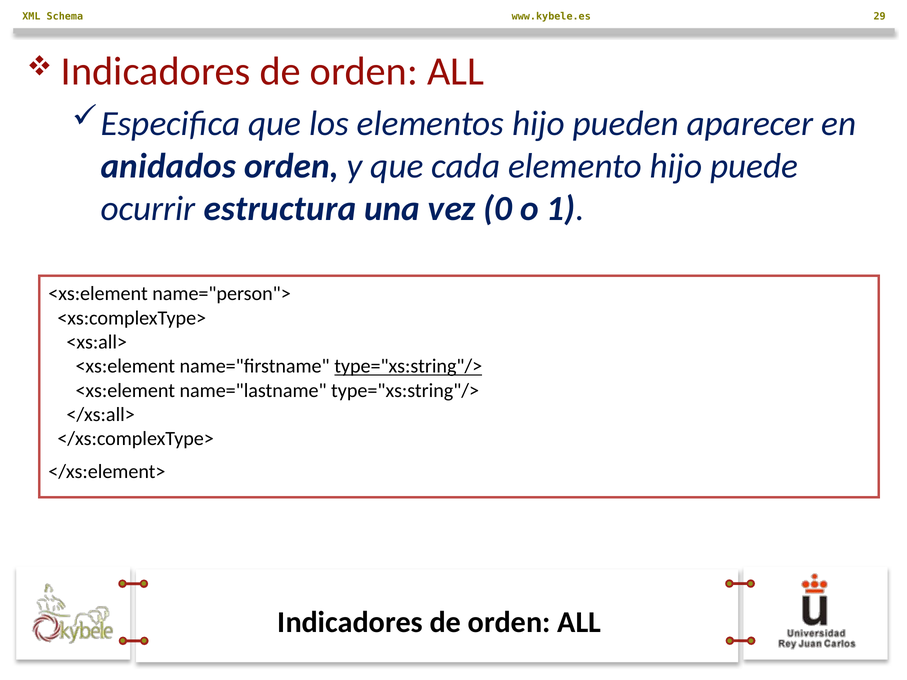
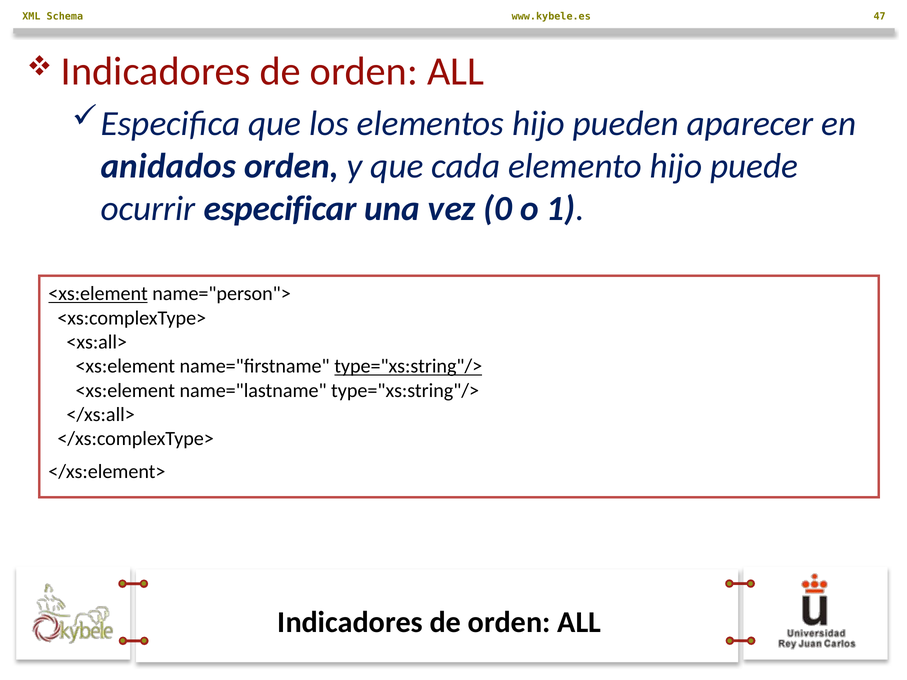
29: 29 -> 47 (880, 17)
estructura: estructura -> especificar (280, 208)
<xs:element underline: none -> present (98, 294)
